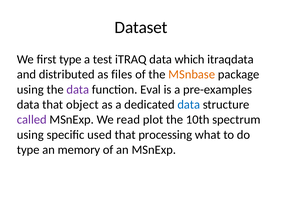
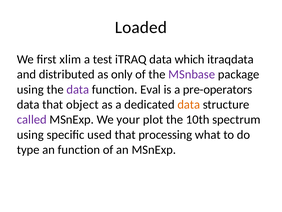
Dataset: Dataset -> Loaded (141, 27)
first type: type -> xlim (70, 59)
files: files -> only (122, 74)
MSnbase colour: orange -> purple (192, 74)
pre-examples: pre-examples -> pre-operators (218, 89)
data colour: blue -> orange (189, 104)
read: read -> your (128, 119)
an memory: memory -> function (79, 149)
